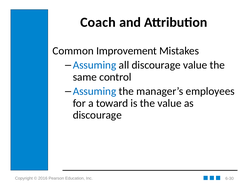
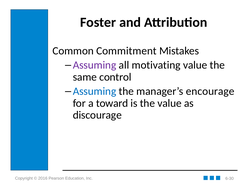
Coach: Coach -> Foster (98, 22)
Improvement: Improvement -> Commitment (126, 51)
Assuming colour: blue -> purple (95, 65)
all discourage: discourage -> motivating (156, 65)
employees: employees -> encourage (210, 91)
